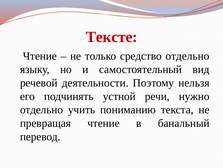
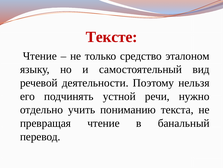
средство отдельно: отдельно -> эталоном (188, 56)
